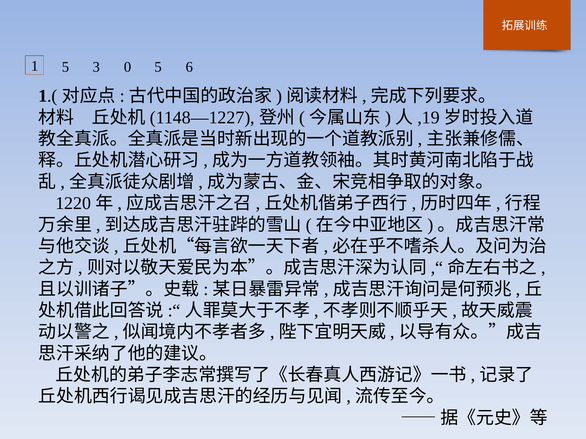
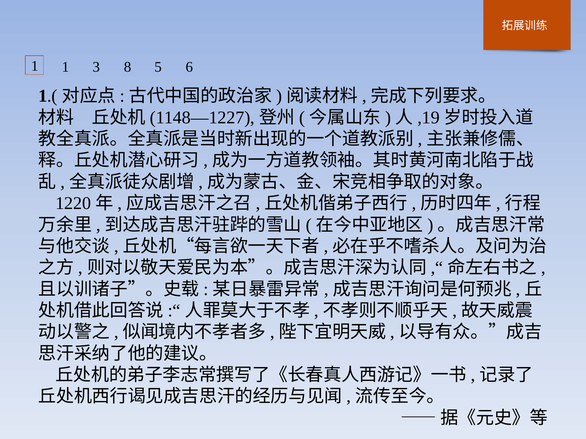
1 5: 5 -> 1 (65, 67)
0: 0 -> 8 (128, 67)
